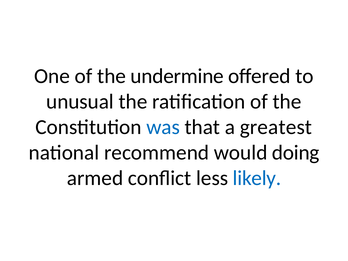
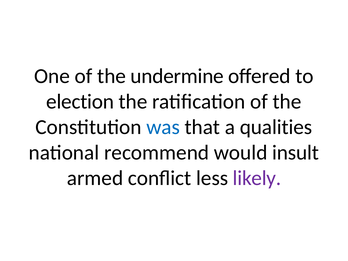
unusual: unusual -> election (80, 102)
greatest: greatest -> qualities (276, 127)
doing: doing -> insult (296, 153)
likely colour: blue -> purple (257, 178)
